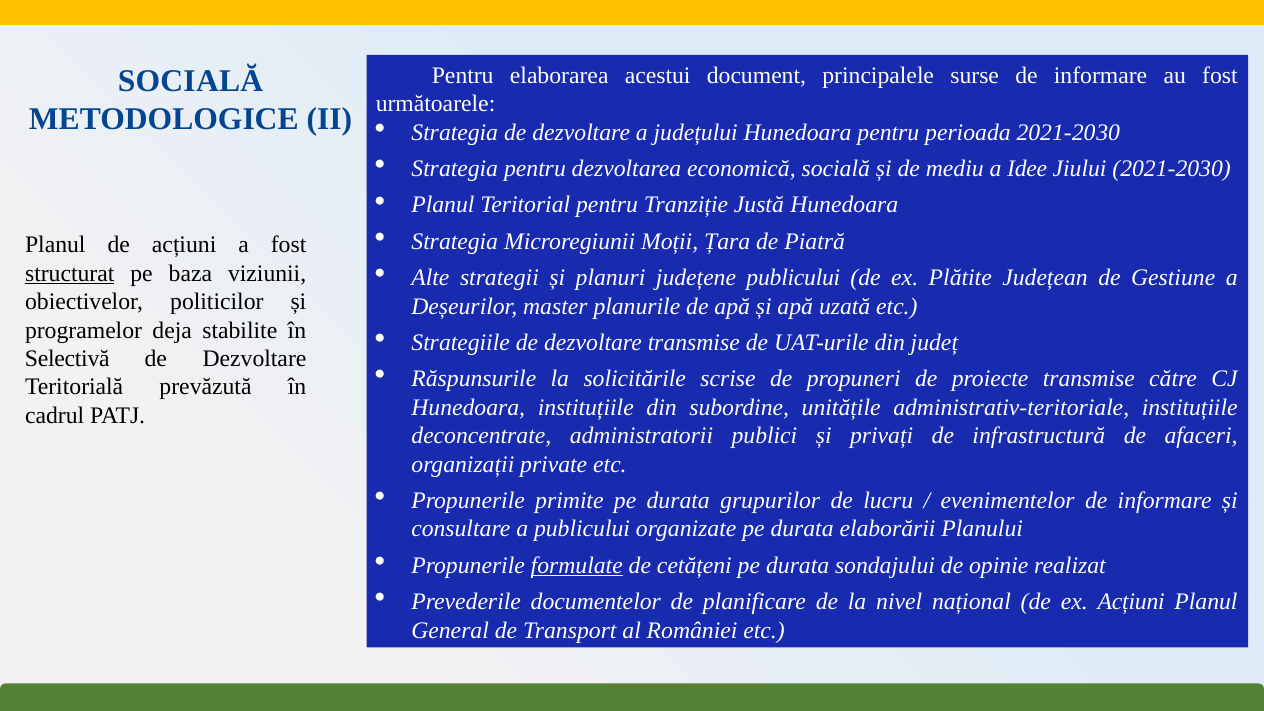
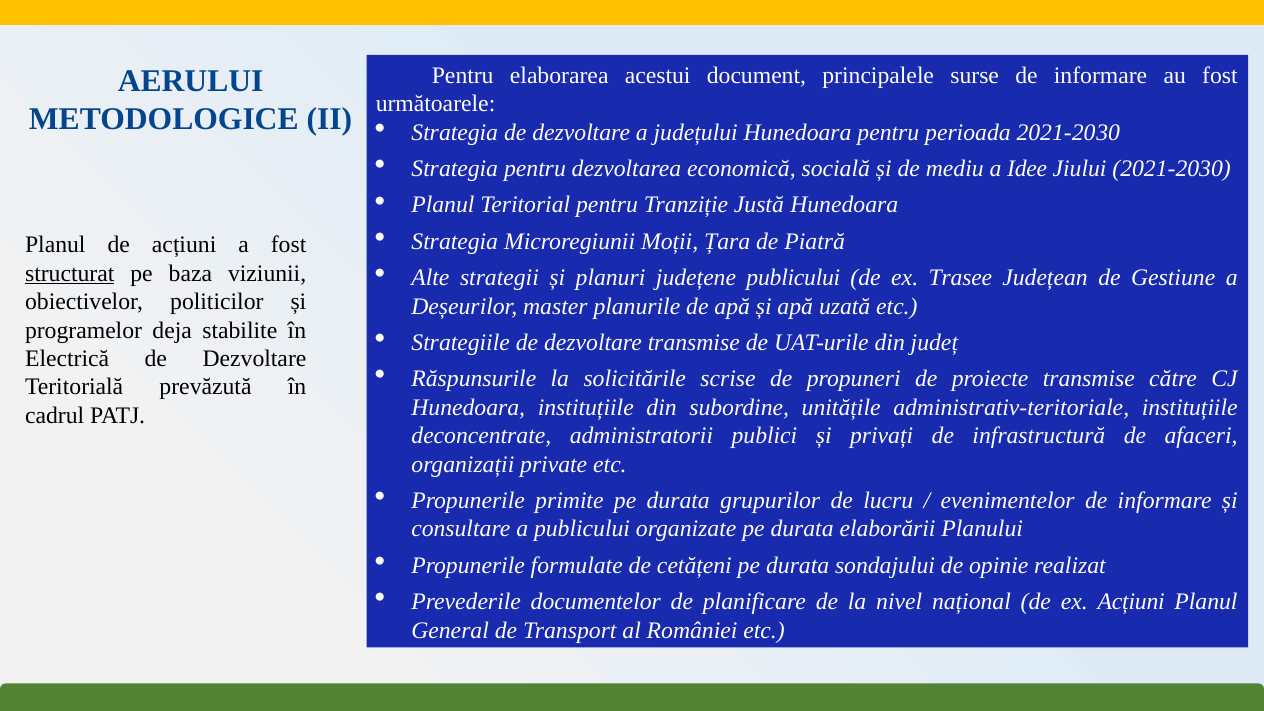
SOCIALĂ: SOCIALĂ -> AERULUI (191, 81)
Plătite: Plătite -> Trasee (960, 278)
Selectivă: Selectivă -> Electrică (67, 359)
formulate underline: present -> none (577, 565)
